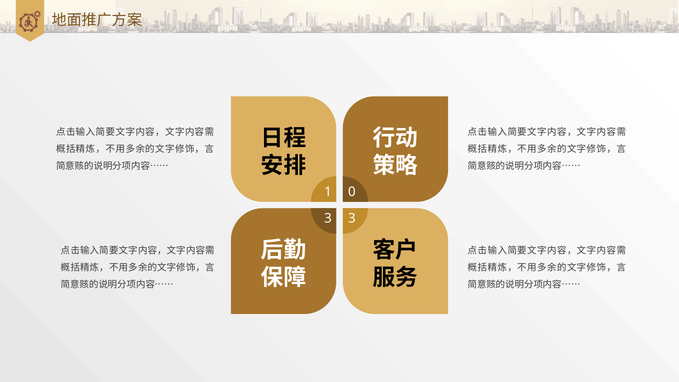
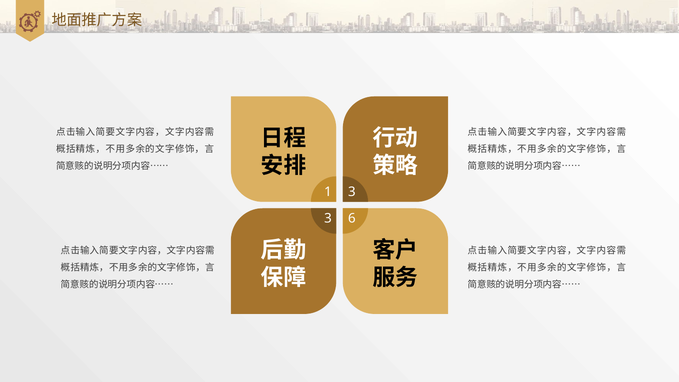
1 0: 0 -> 3 (352, 192)
3 3: 3 -> 6 (352, 218)
